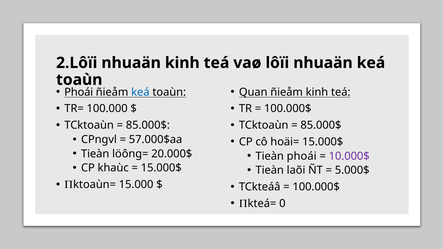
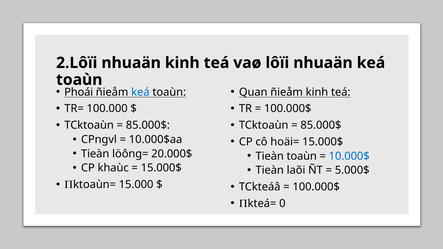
57.000$aa: 57.000$aa -> 10.000$aa (156, 140)
Tieàn phoái: phoái -> toaùn (302, 156)
10.000$ colour: purple -> blue (349, 156)
